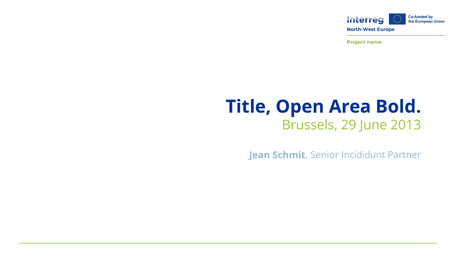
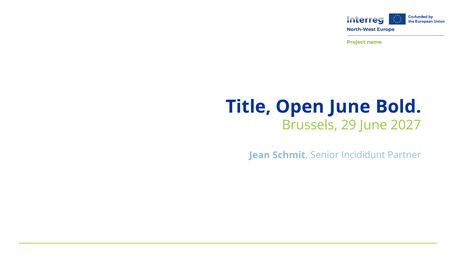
Open Area: Area -> June (350, 107)
2013: 2013 -> 2027 (406, 125)
